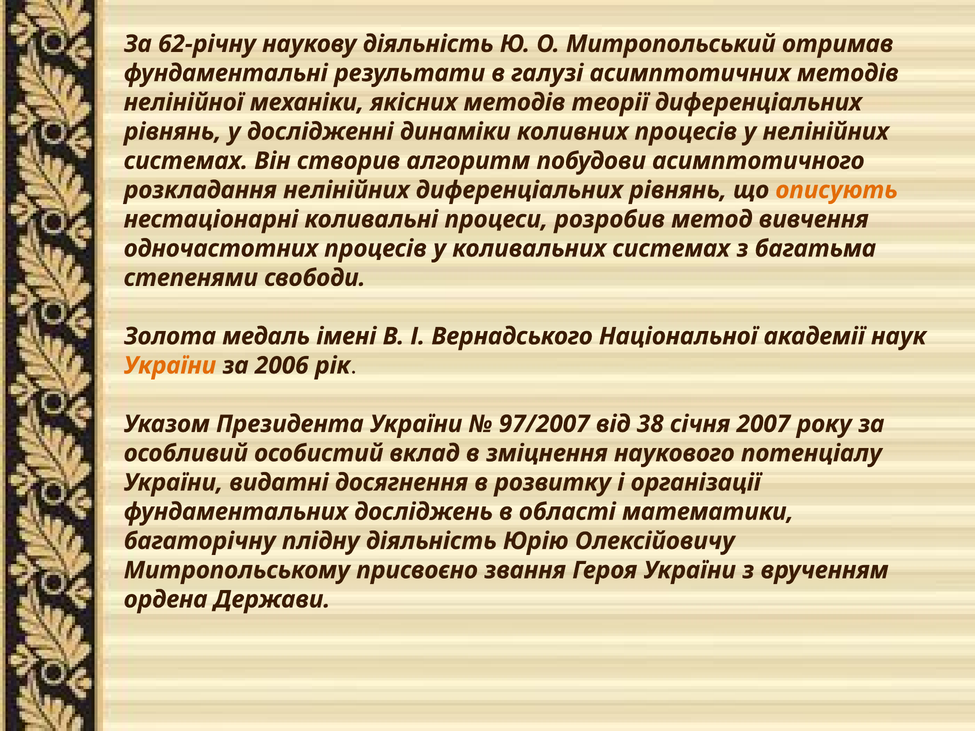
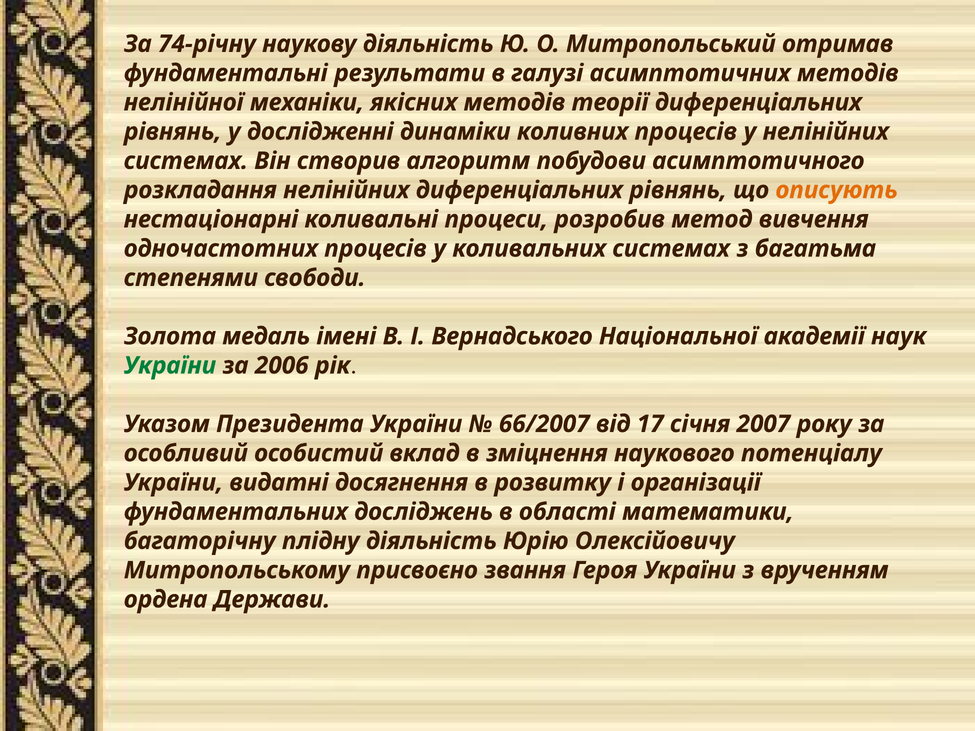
62-річну: 62-річну -> 74-річну (207, 44)
України colour: orange -> green (170, 366)
97/2007: 97/2007 -> 66/2007 (544, 424)
38: 38 -> 17 (650, 424)
